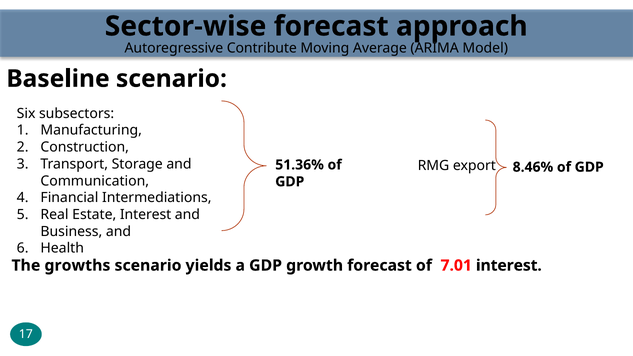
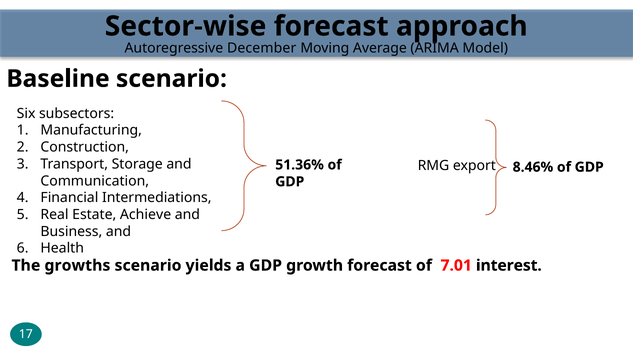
Contribute: Contribute -> December (262, 48)
Estate Interest: Interest -> Achieve (146, 215)
